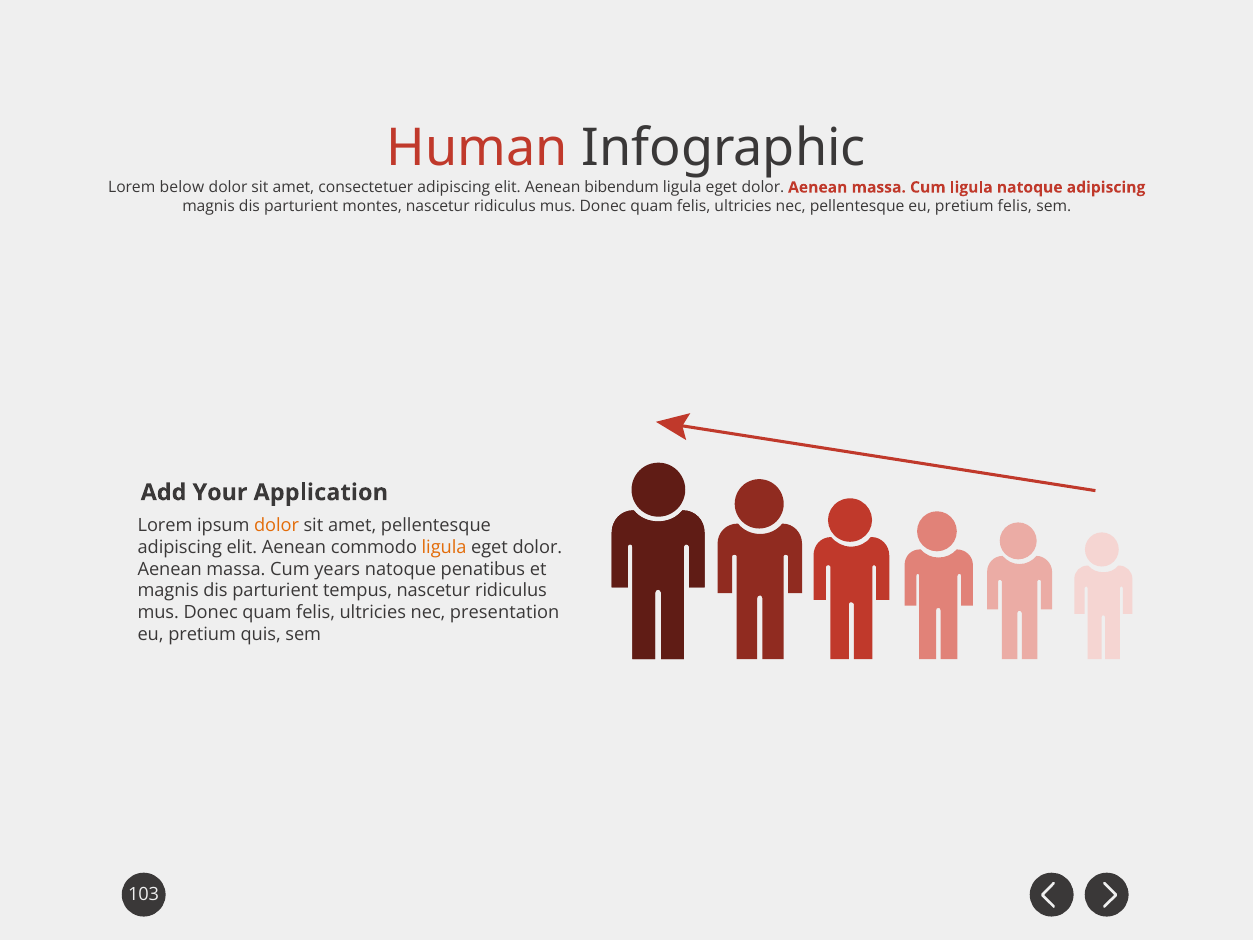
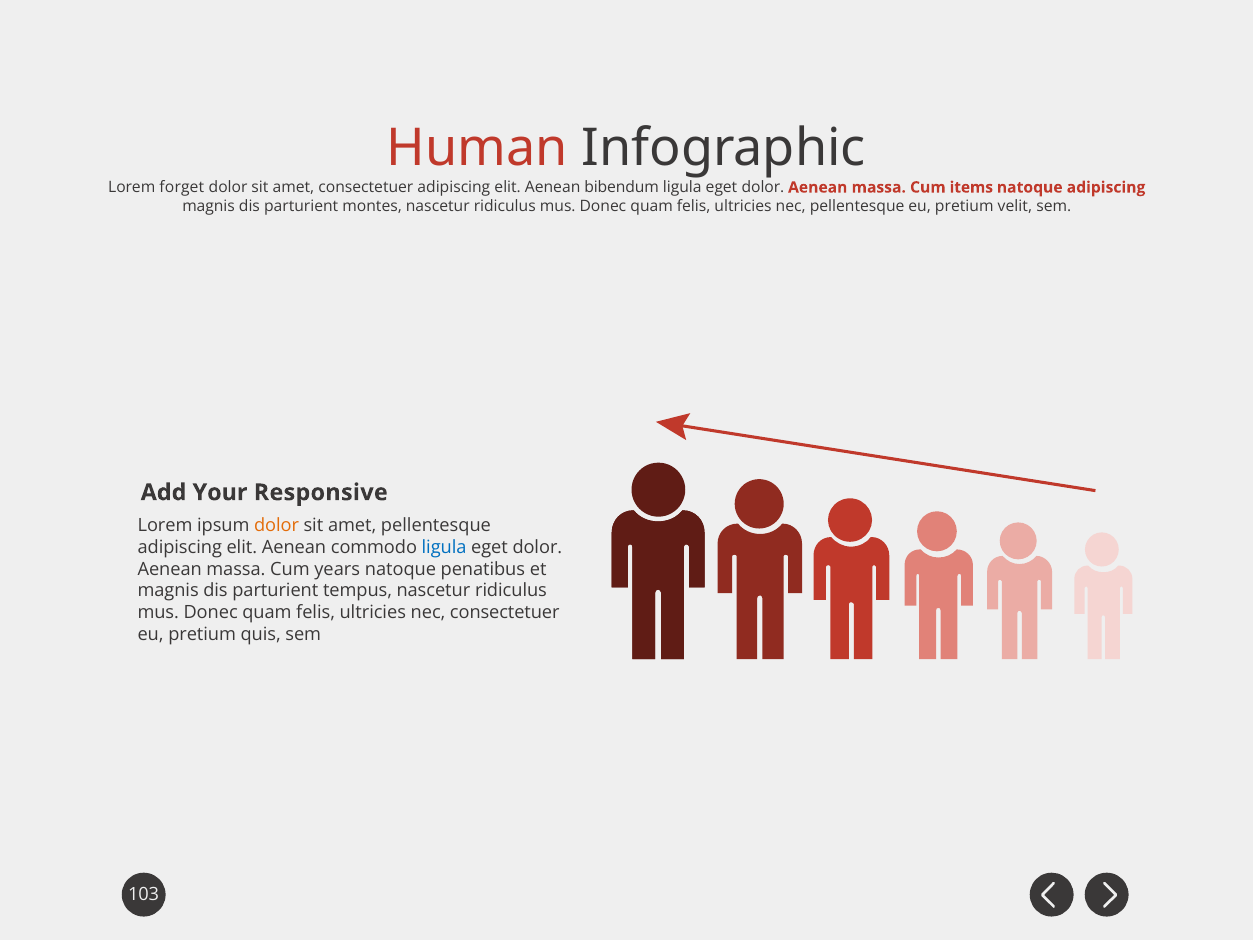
below: below -> forget (182, 187)
Cum ligula: ligula -> items (971, 187)
pretium felis: felis -> velit (1015, 206)
Application: Application -> Responsive (321, 492)
ligula colour: orange -> blue (444, 547)
nec presentation: presentation -> consectetuer (505, 613)
